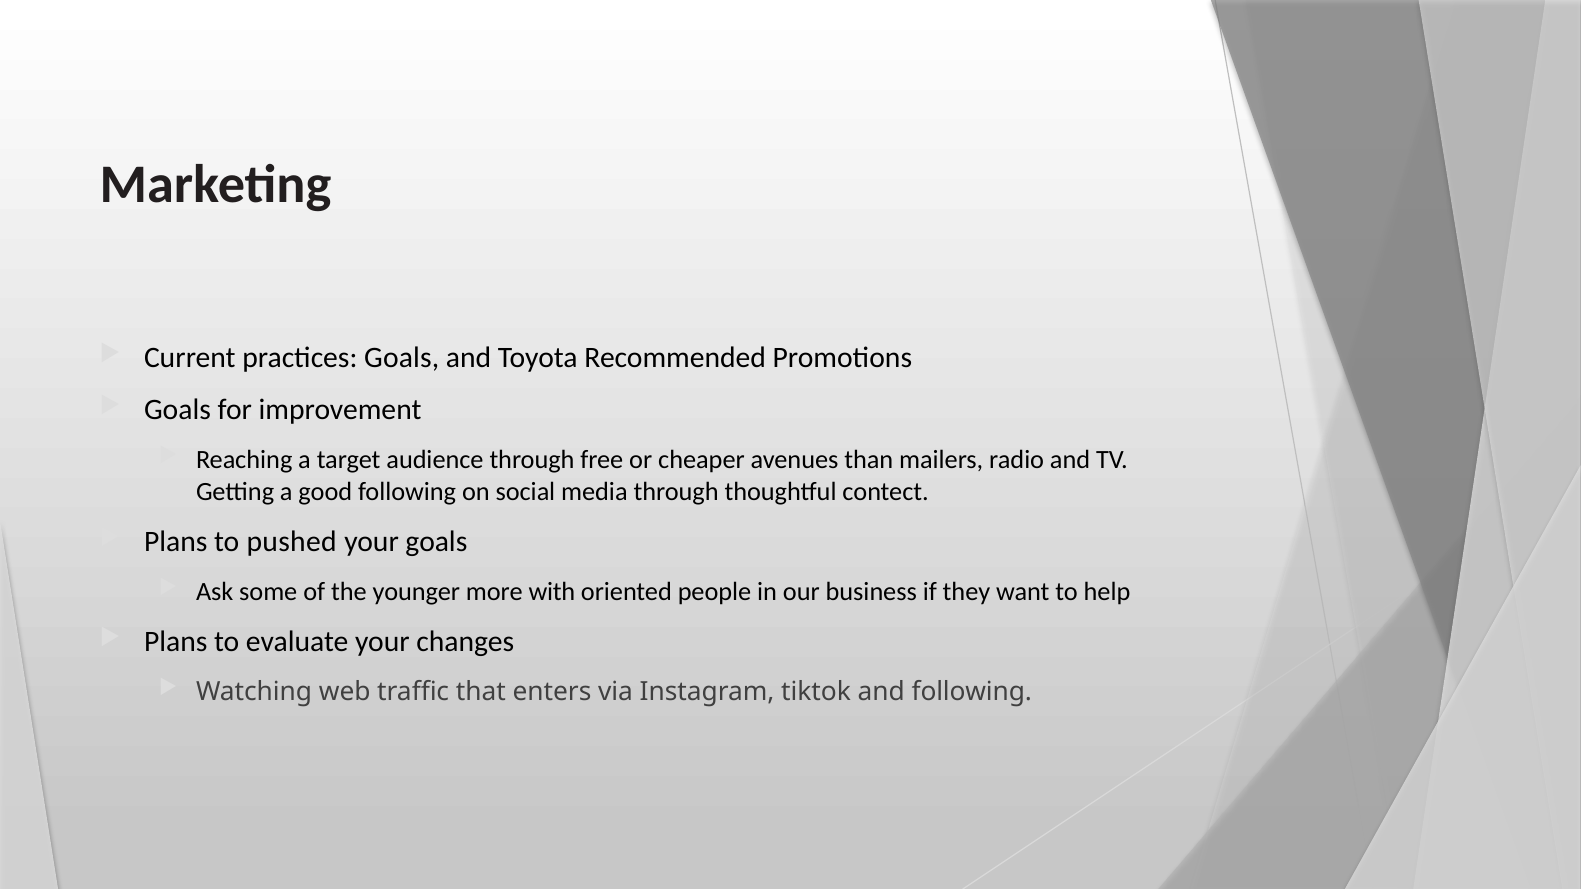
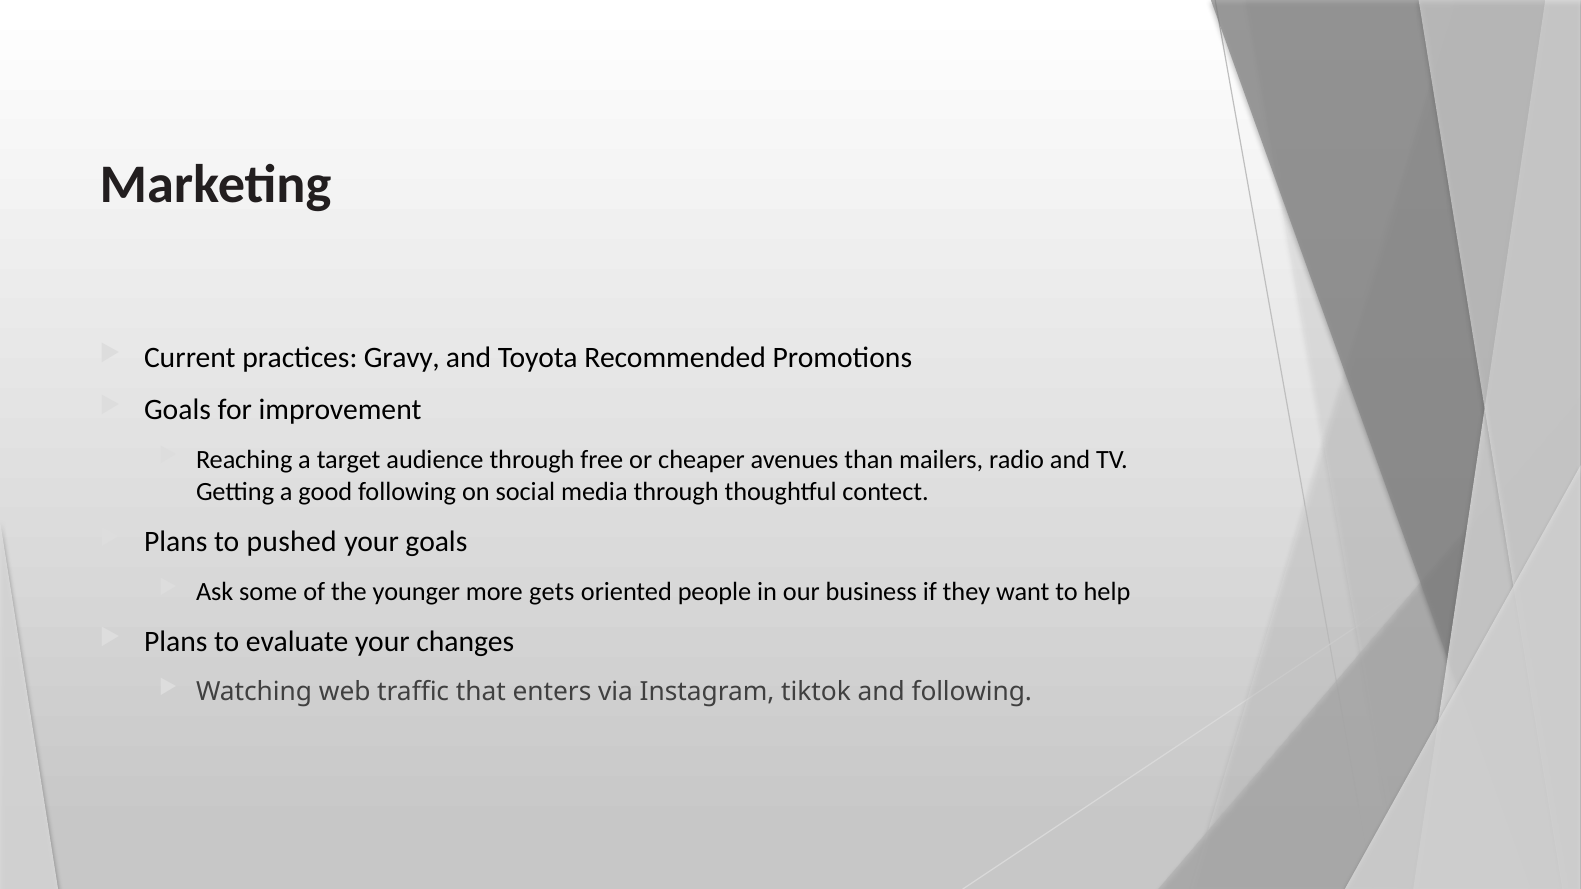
practices Goals: Goals -> Gravy (402, 358)
with: with -> gets (552, 592)
